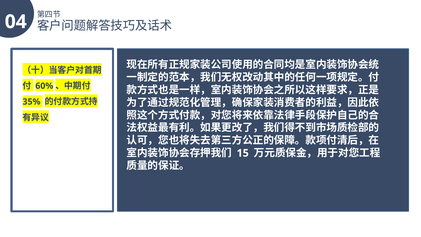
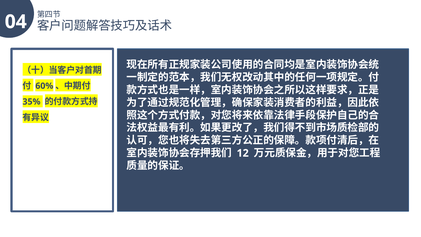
15: 15 -> 12 (243, 153)
